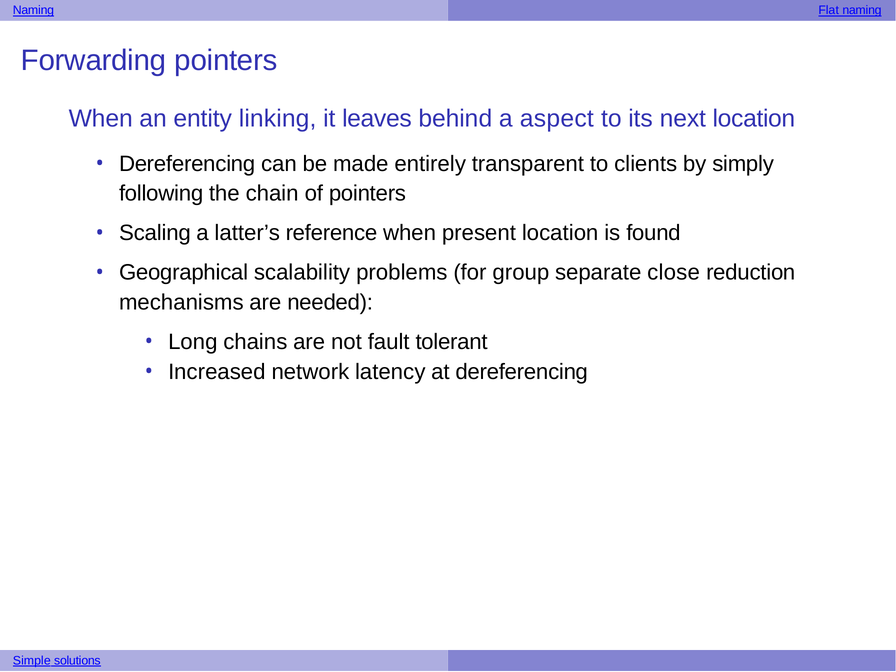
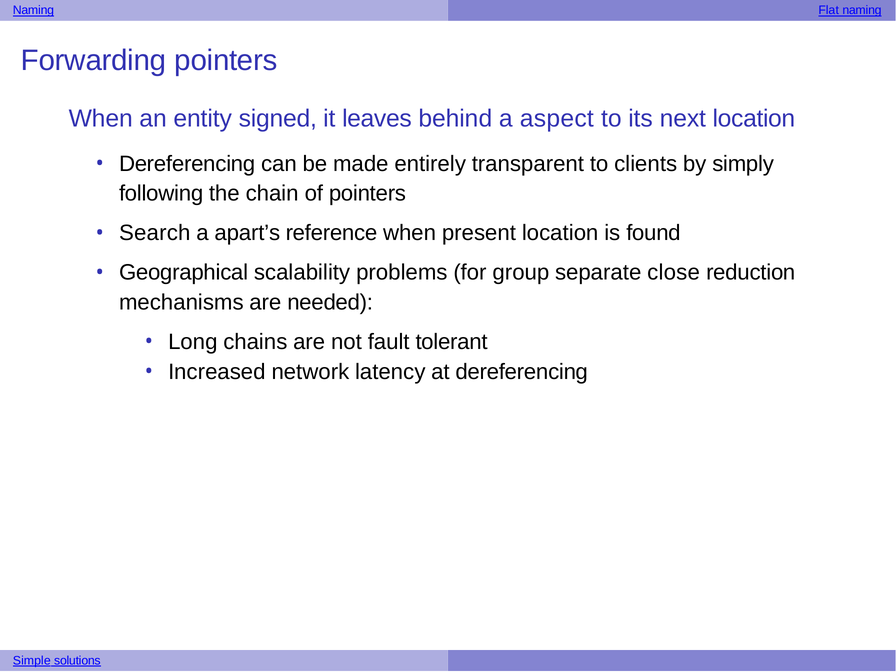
linking: linking -> signed (278, 119)
Scaling: Scaling -> Search (155, 233)
latter’s: latter’s -> apart’s (247, 233)
